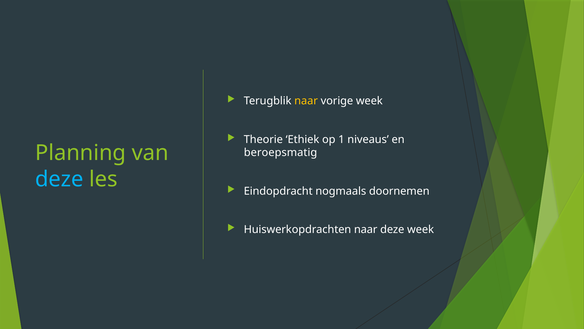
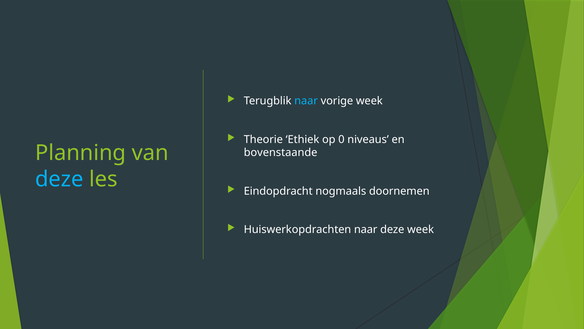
naar colour: yellow -> light blue (306, 101)
1: 1 -> 0 (341, 139)
beroepsmatig: beroepsmatig -> bovenstaande (281, 152)
